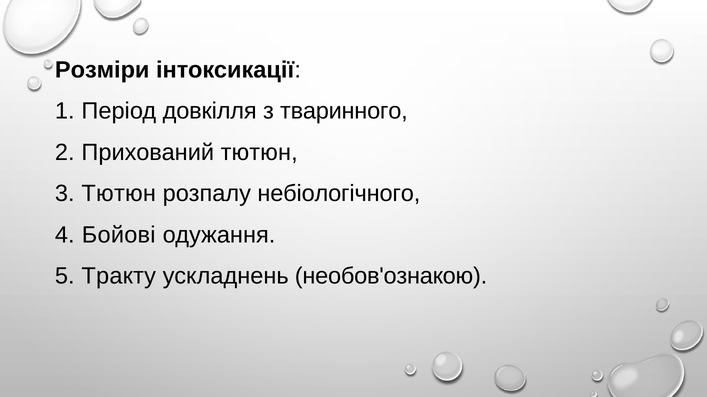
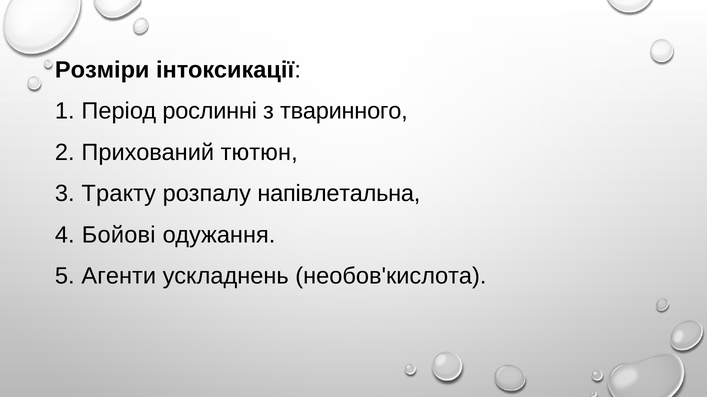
довкілля: довкілля -> рослинні (210, 111)
Тютюн: Тютюн -> Тракту (119, 194)
небіологічного: небіологічного -> напівлетальна (339, 194)
Тракту: Тракту -> Агенти (119, 276)
необов'ознакою: необов'ознакою -> необов'кислота (391, 276)
